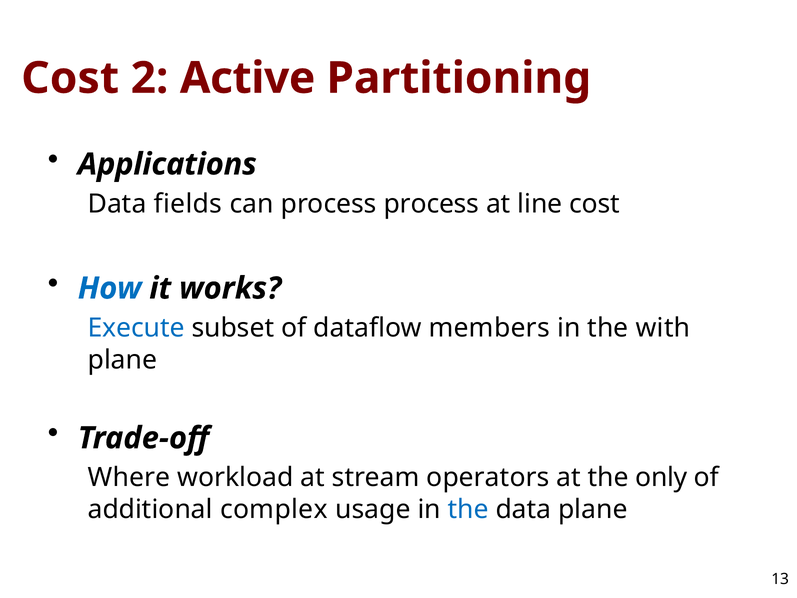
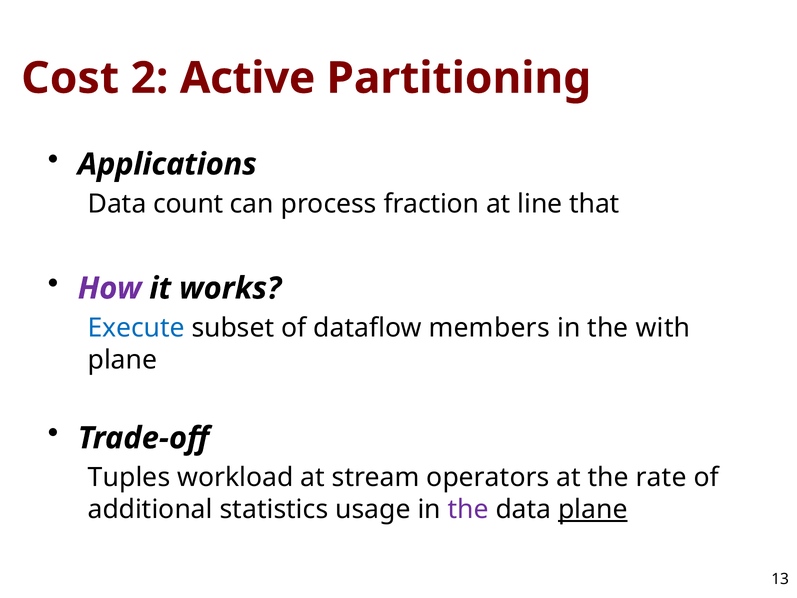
fields: fields -> count (188, 204)
process process: process -> fraction (431, 204)
line cost: cost -> that (594, 204)
How colour: blue -> purple (110, 288)
Where: Where -> Tuples (129, 477)
only: only -> rate (661, 477)
complex: complex -> statistics (274, 509)
the colour: blue -> purple (468, 509)
plane underline: none -> present (593, 509)
